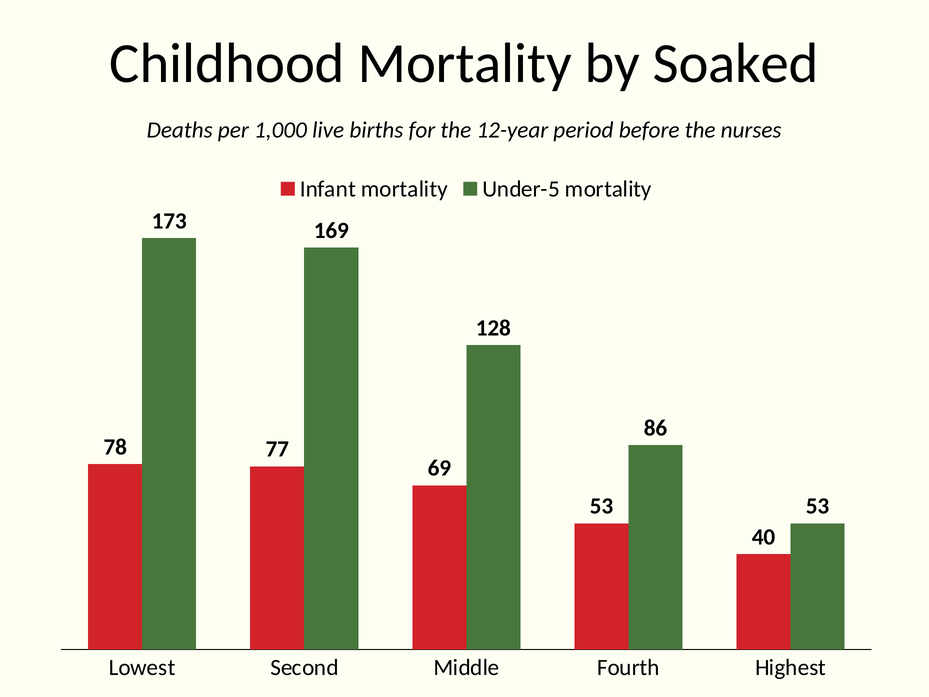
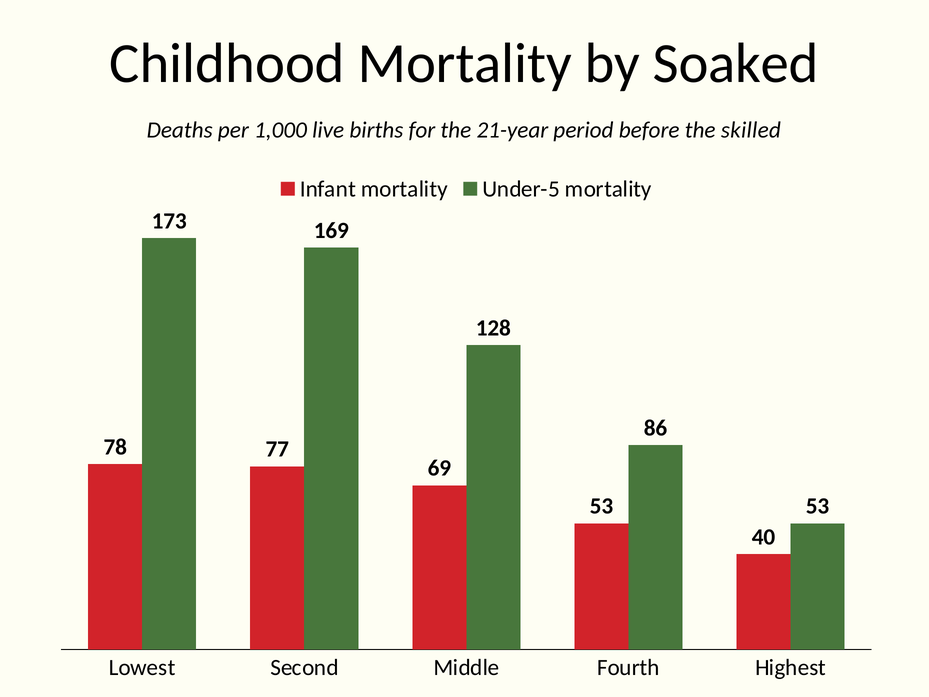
12-year: 12-year -> 21-year (512, 130)
nurses: nurses -> skilled (751, 130)
